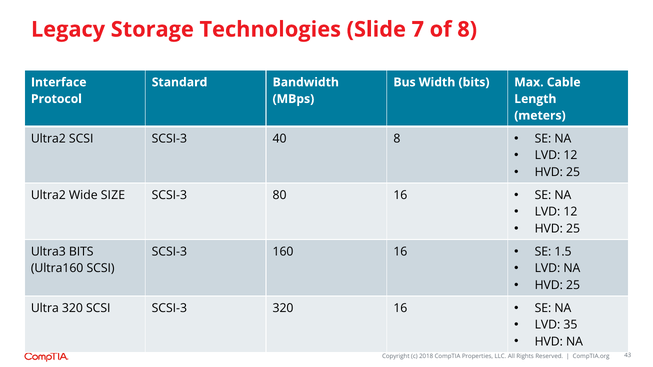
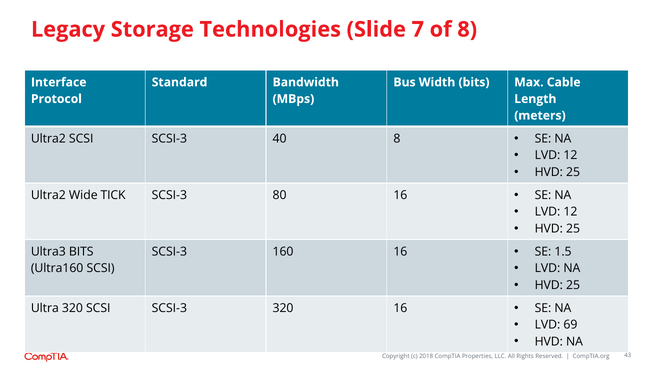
SIZE: SIZE -> TICK (113, 195)
35: 35 -> 69 (570, 325)
